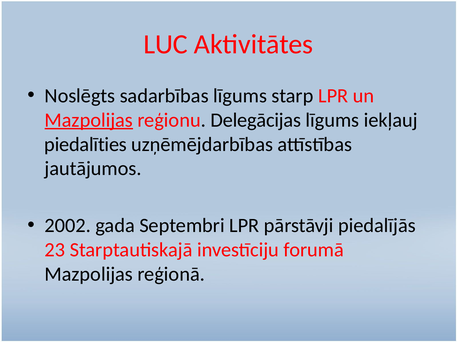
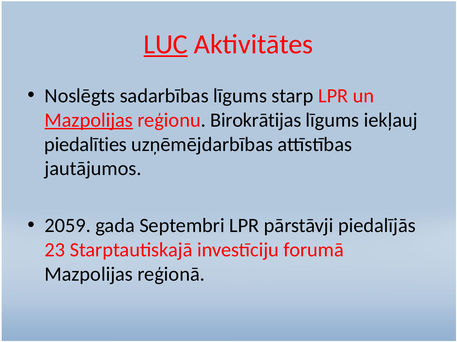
LUC underline: none -> present (166, 44)
Delegācijas: Delegācijas -> Birokrātijas (256, 120)
2002: 2002 -> 2059 (68, 226)
